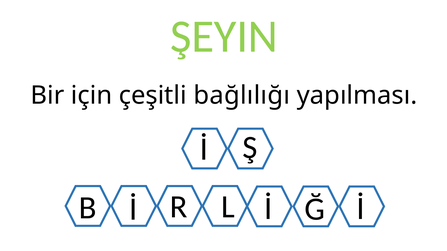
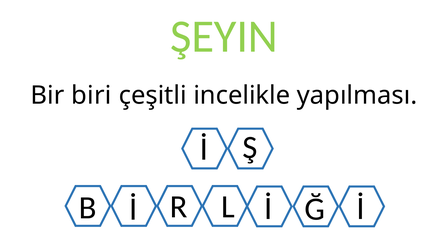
için: için -> biri (91, 96)
bağlılığı: bağlılığı -> incelikle (242, 96)
